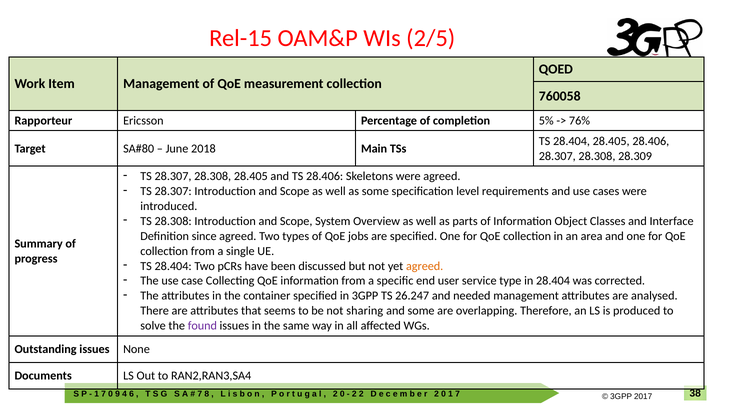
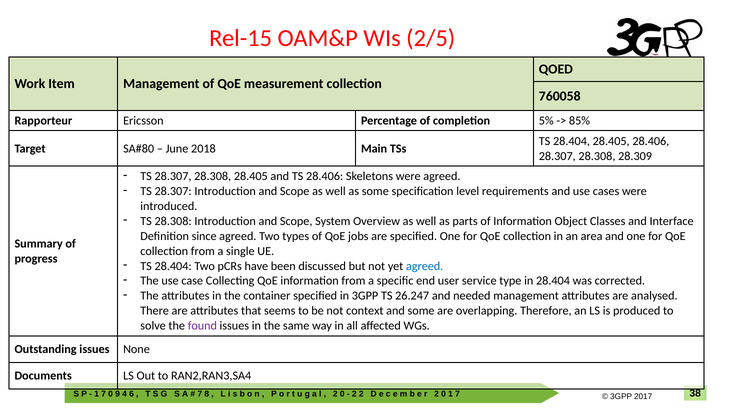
76%: 76% -> 85% (579, 121)
agreed colour: orange -> blue (425, 266)
sharing: sharing -> context (365, 311)
